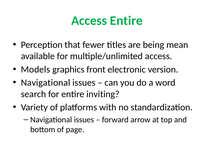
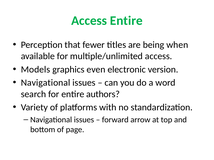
mean: mean -> when (177, 45)
front: front -> even (96, 70)
inviting: inviting -> authors (103, 94)
